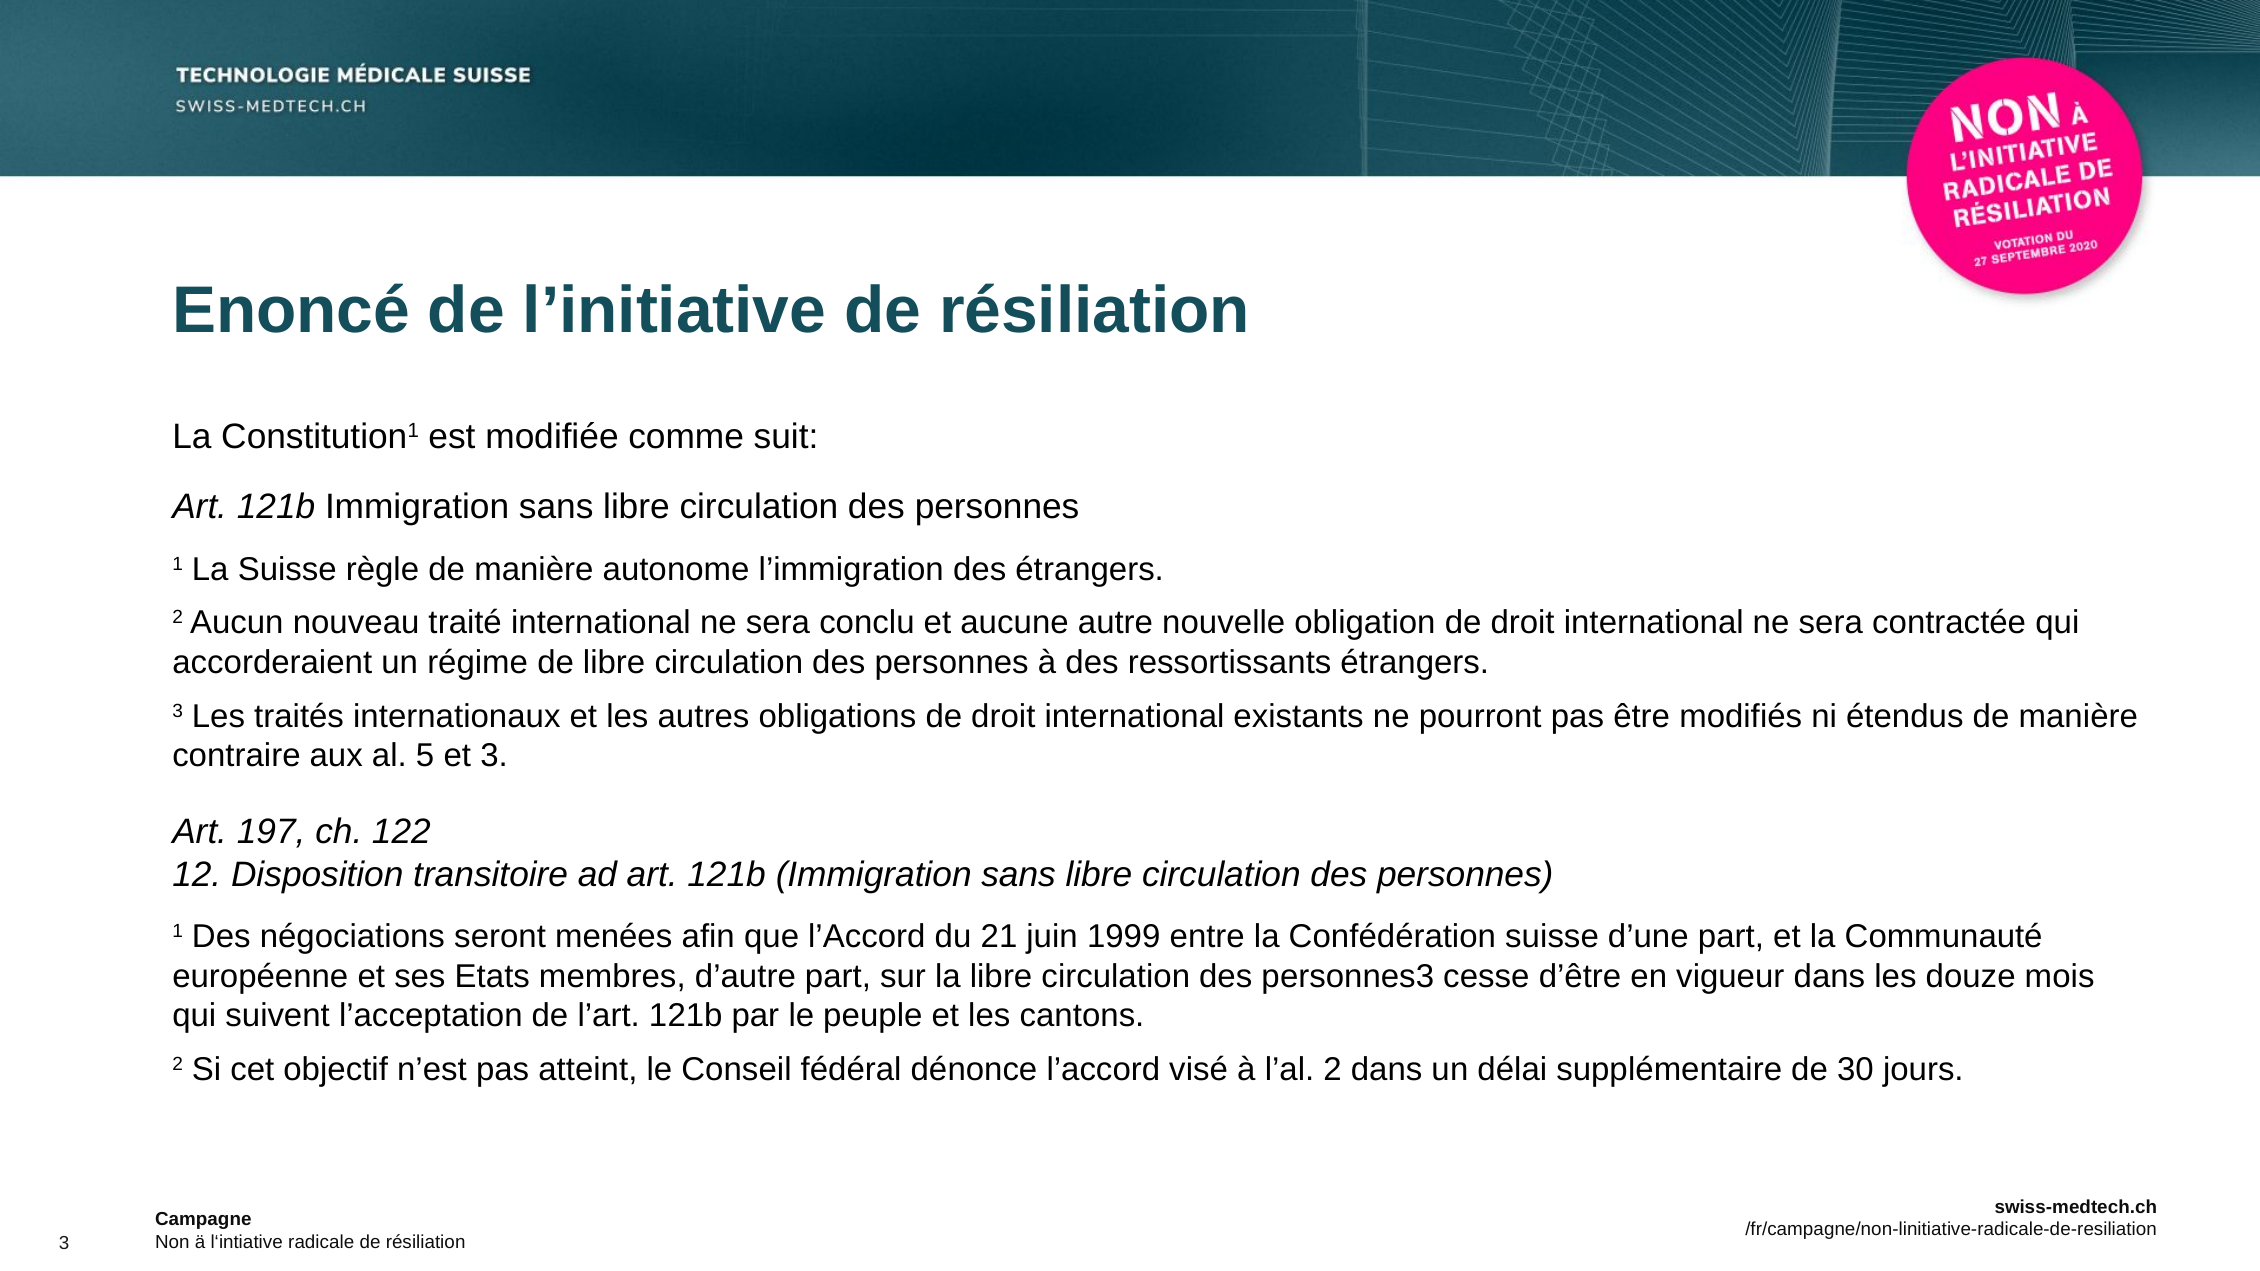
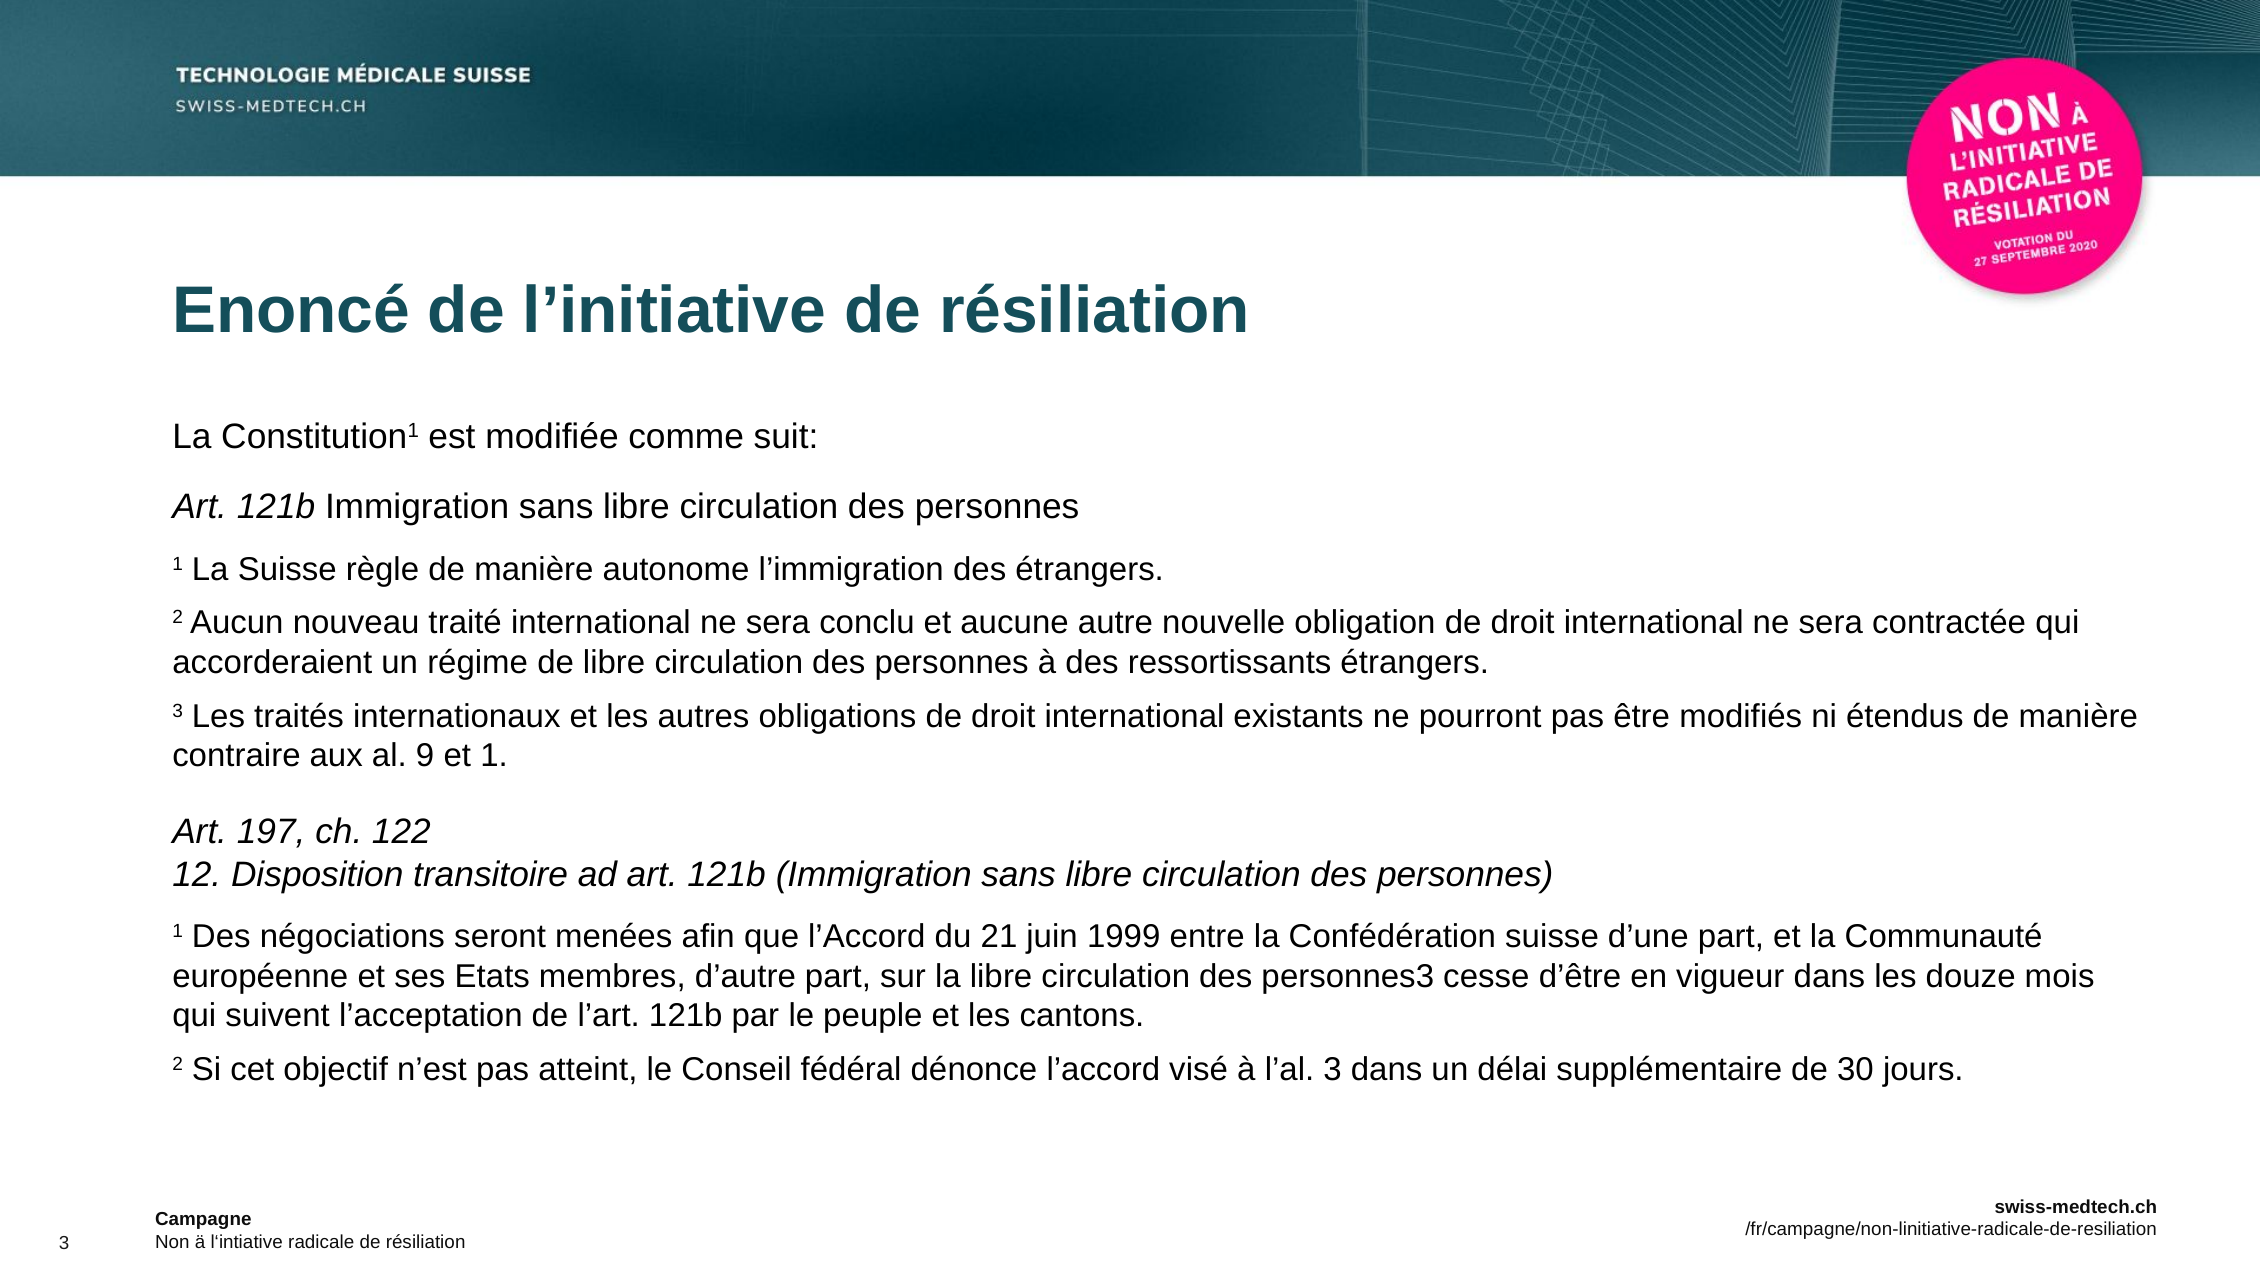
5: 5 -> 9 (425, 756)
et 3: 3 -> 1 (494, 756)
l’al 2: 2 -> 3 (1333, 1070)
